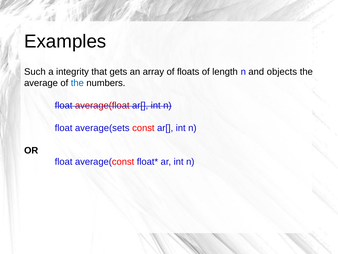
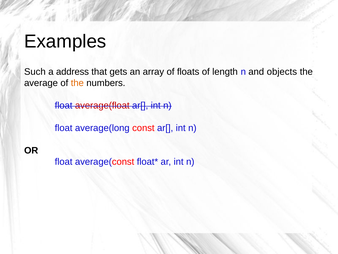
integrity: integrity -> address (73, 72)
the colour: blue -> orange (77, 83)
average(sets: average(sets -> average(long (102, 128)
